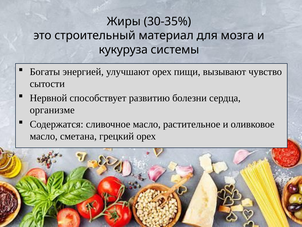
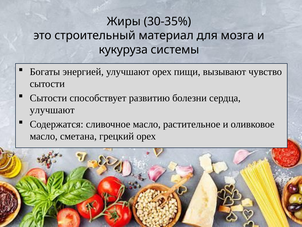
Нервной: Нервной -> Сытости (48, 98)
организме: организме -> улучшают (52, 110)
